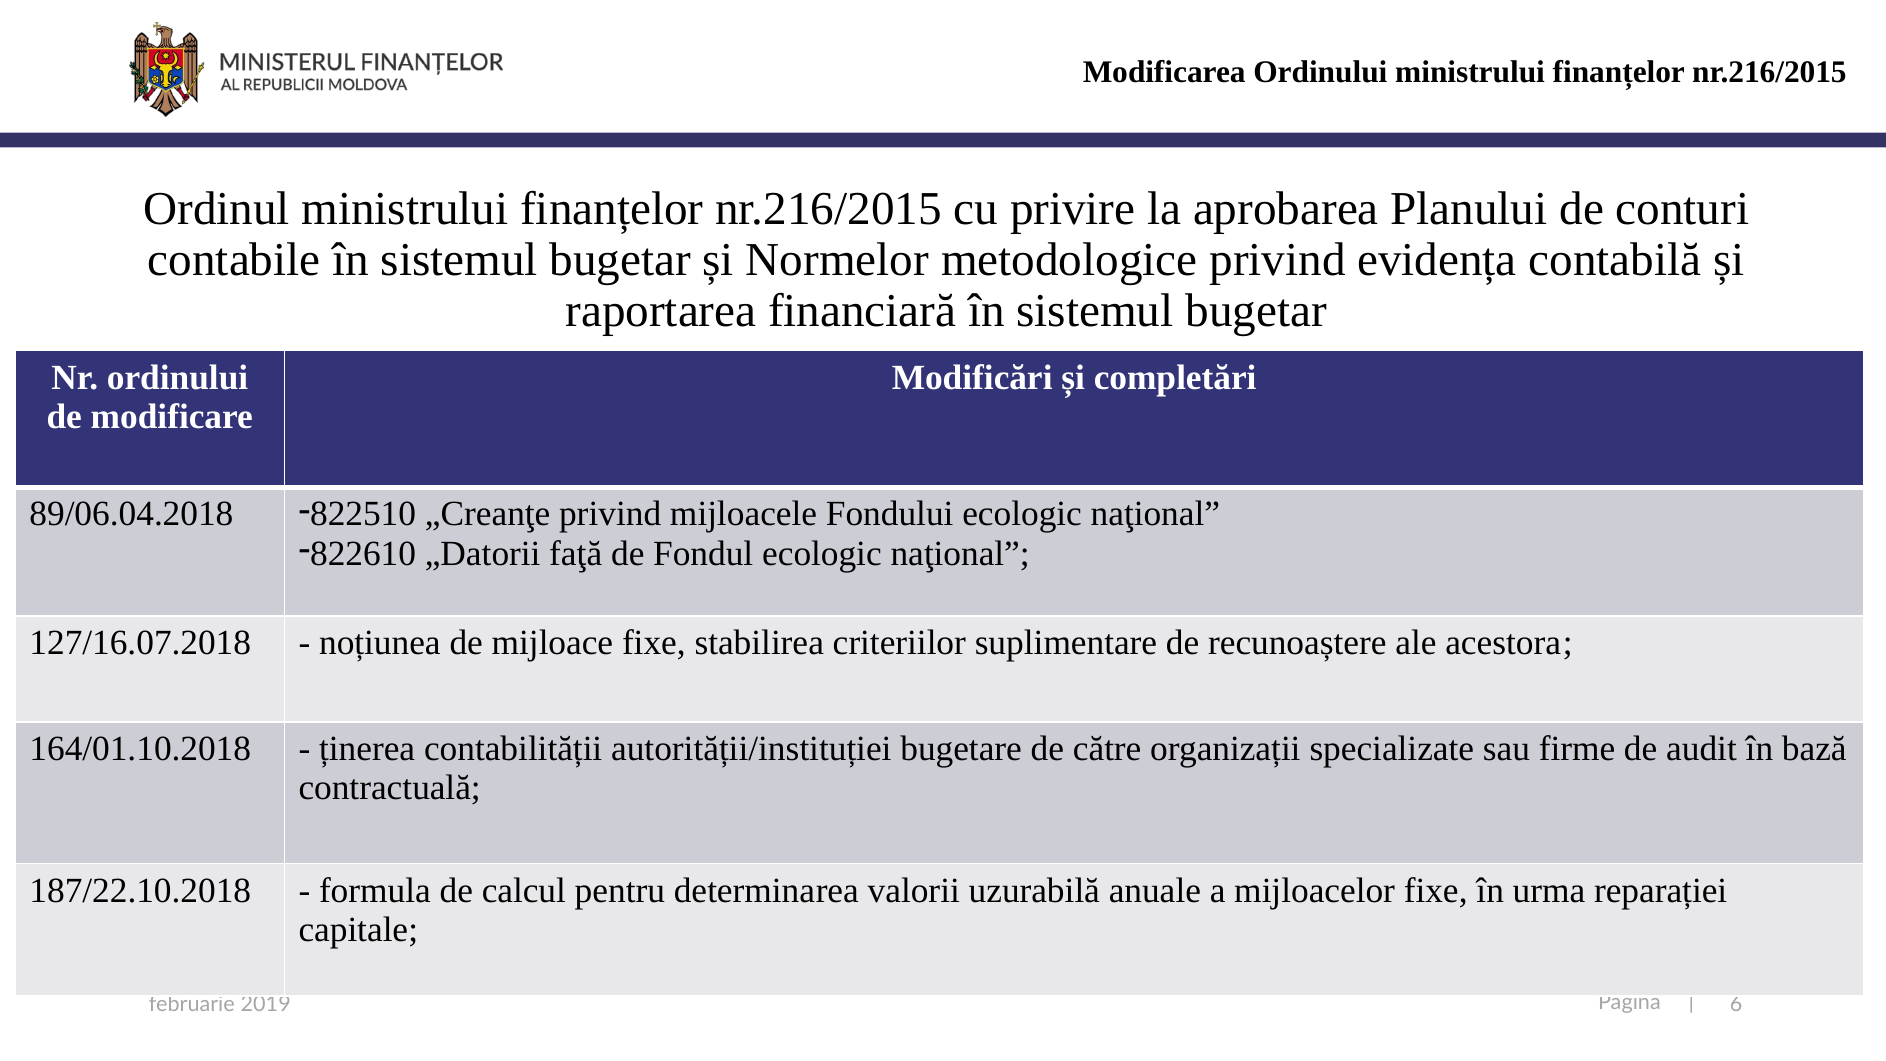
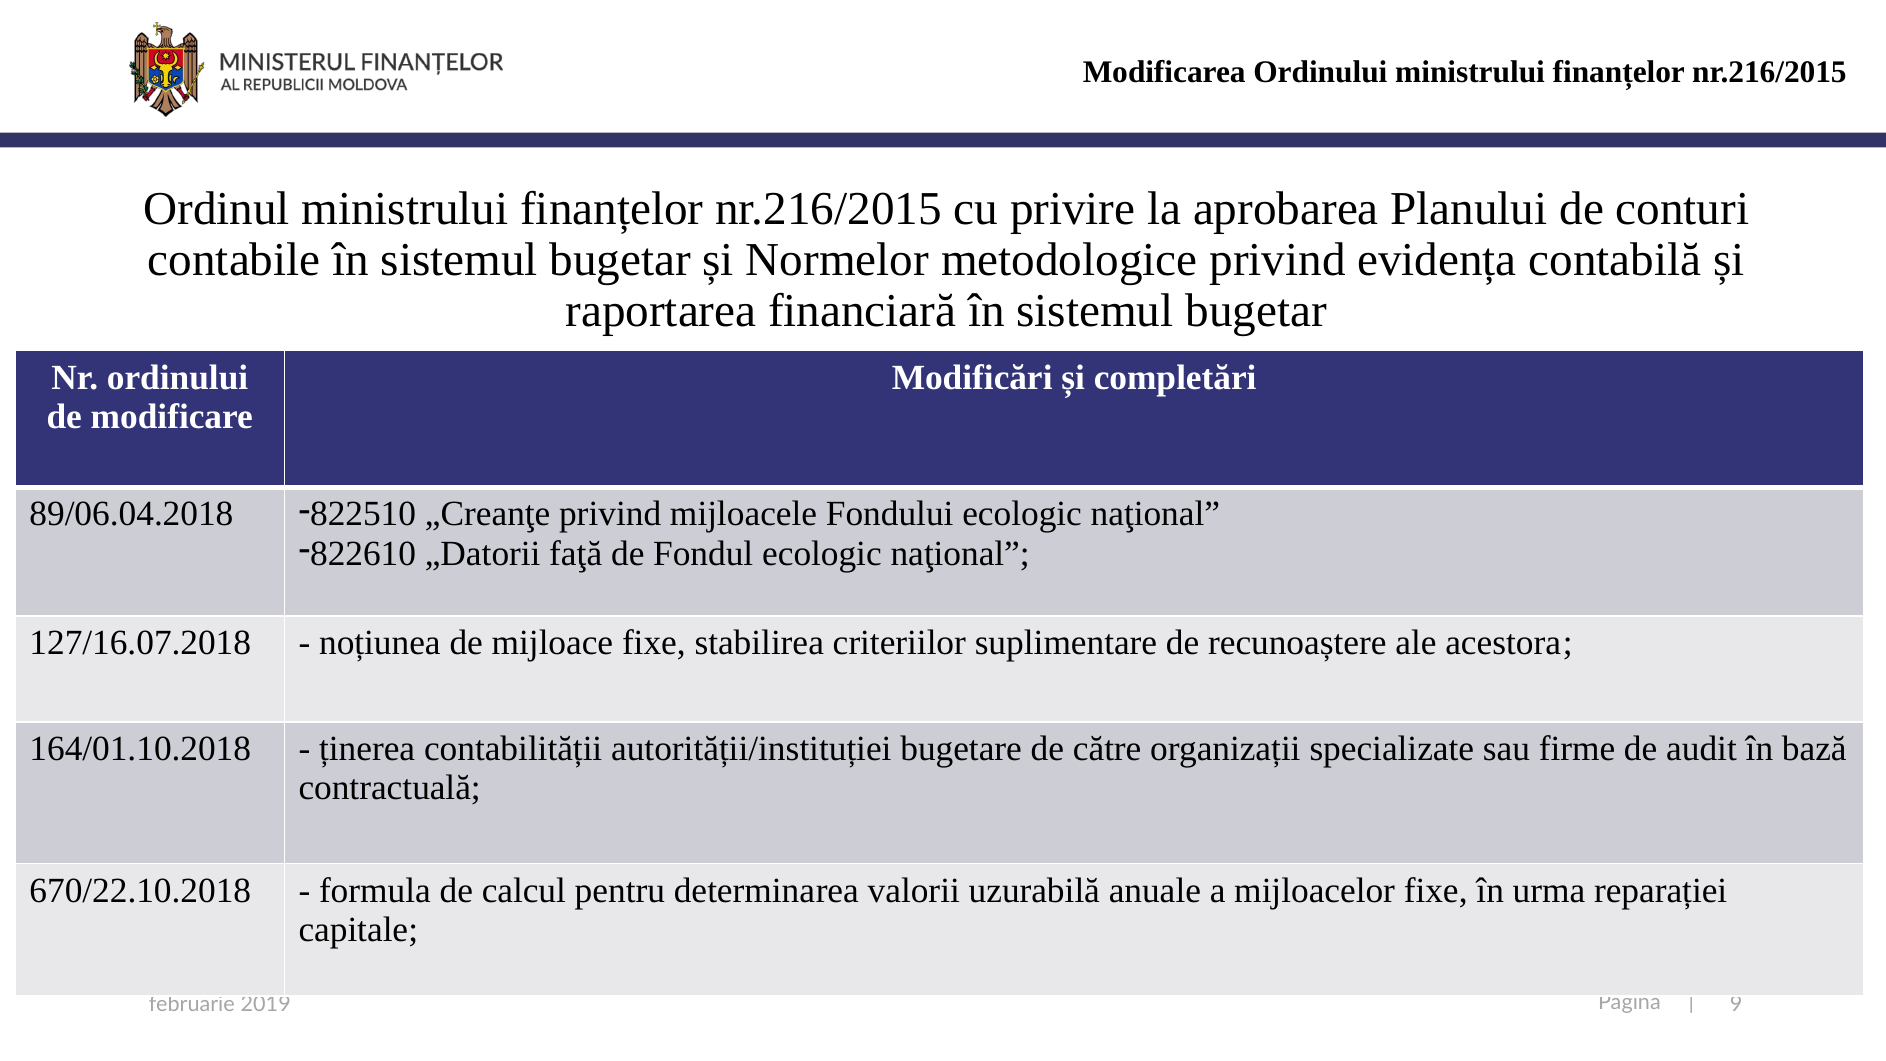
187/22.10.2018: 187/22.10.2018 -> 670/22.10.2018 (140, 890)
6: 6 -> 9 (1736, 1005)
